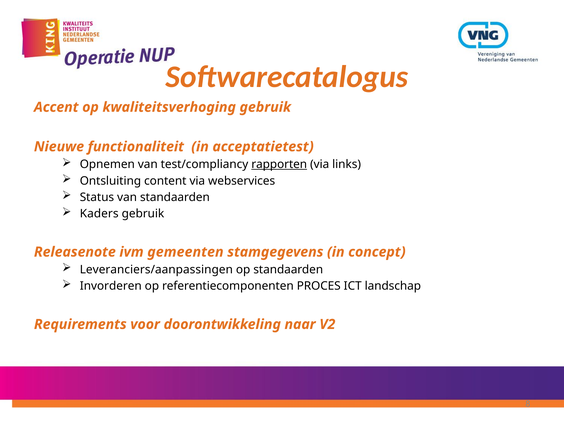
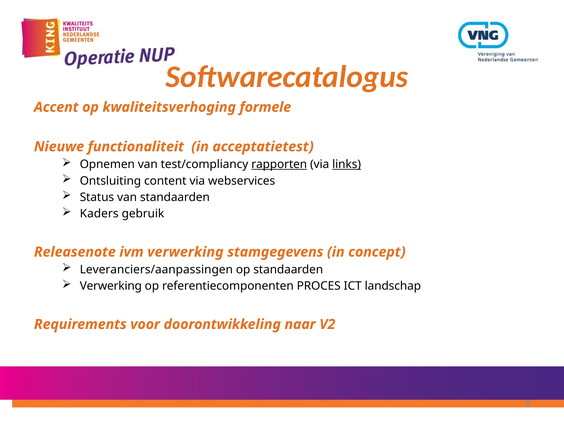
kwaliteitsverhoging gebruik: gebruik -> formele (265, 107)
links underline: none -> present (347, 164)
ivm gemeenten: gemeenten -> verwerking (185, 252)
Invorderen: Invorderen -> Verwerking (111, 286)
